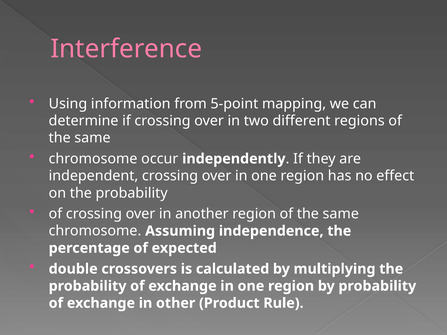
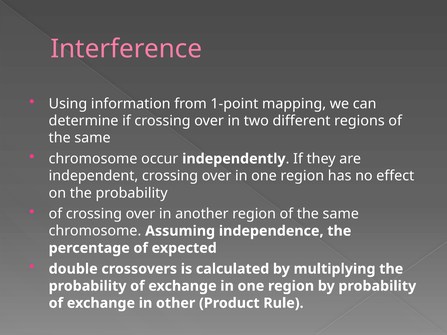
5-point: 5-point -> 1-point (234, 104)
